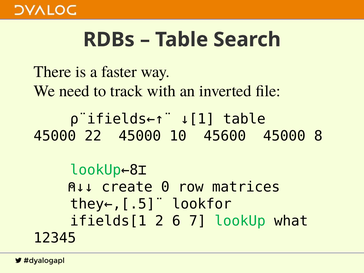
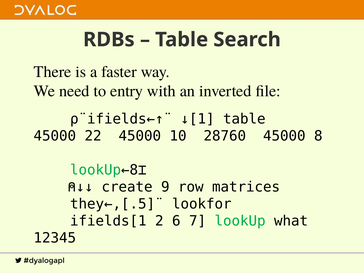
track: track -> entry (127, 91)
45600: 45600 -> 28760 (225, 136)
0: 0 -> 9 (165, 187)
